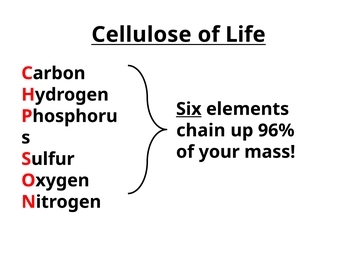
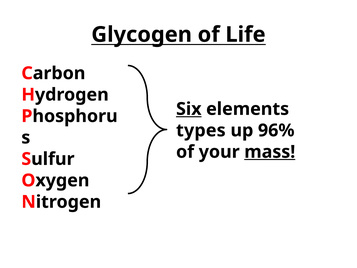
Cellulose: Cellulose -> Glycogen (142, 35)
chain: chain -> types (201, 130)
mass underline: none -> present (270, 152)
